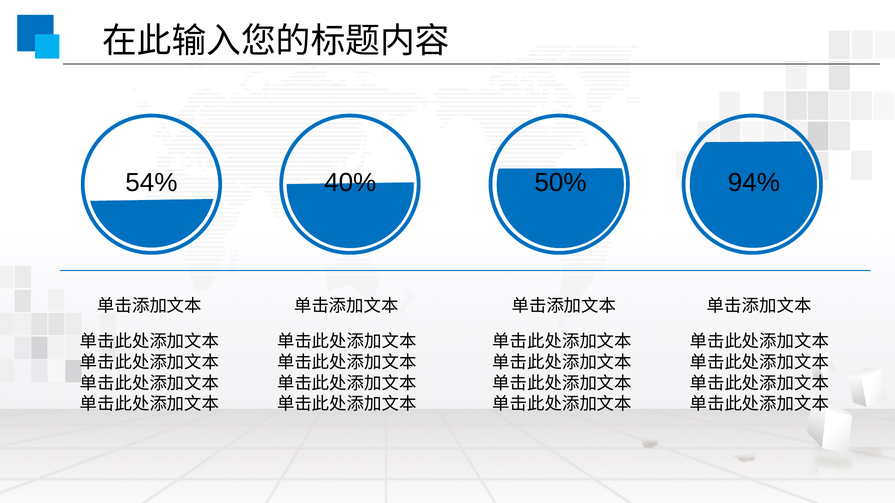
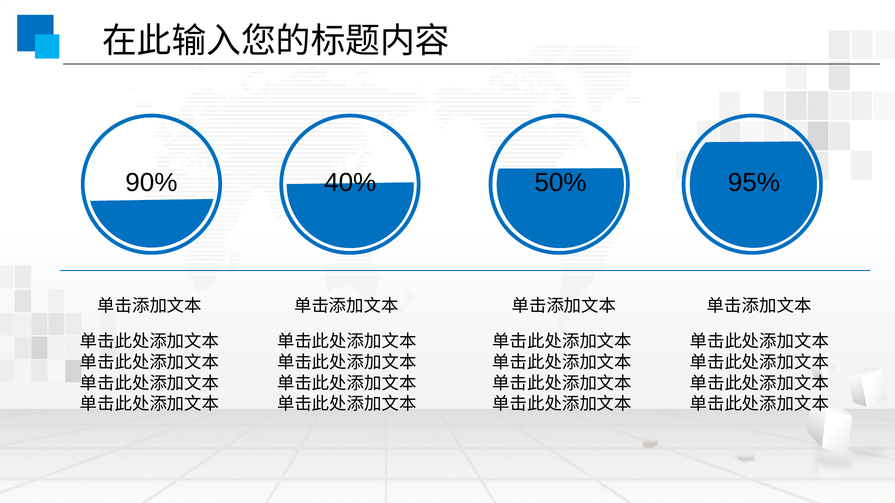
54%: 54% -> 90% (151, 183)
94%: 94% -> 95% (754, 183)
